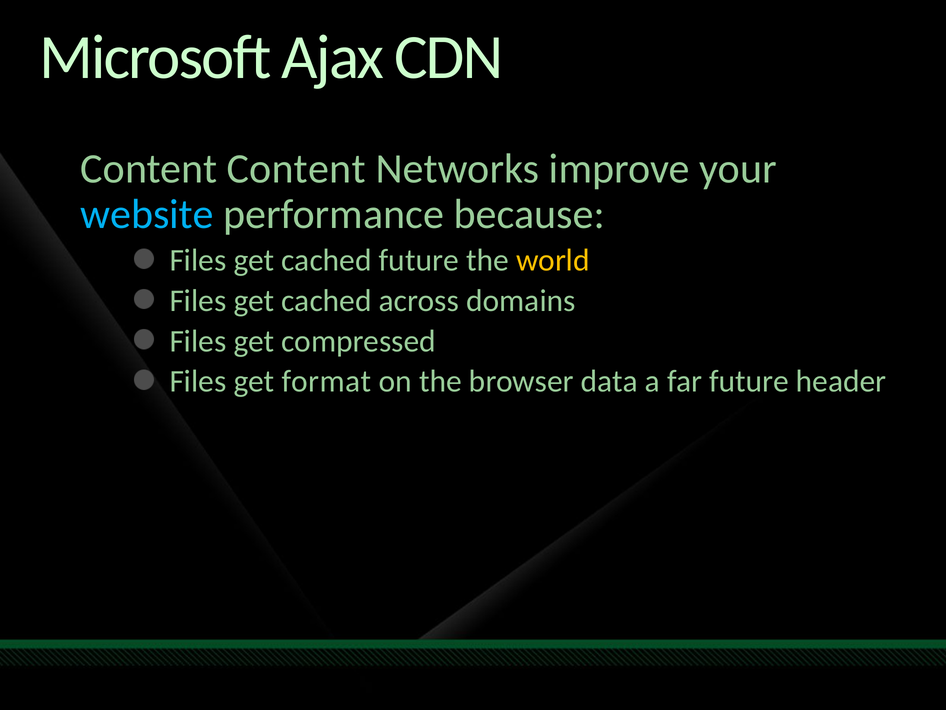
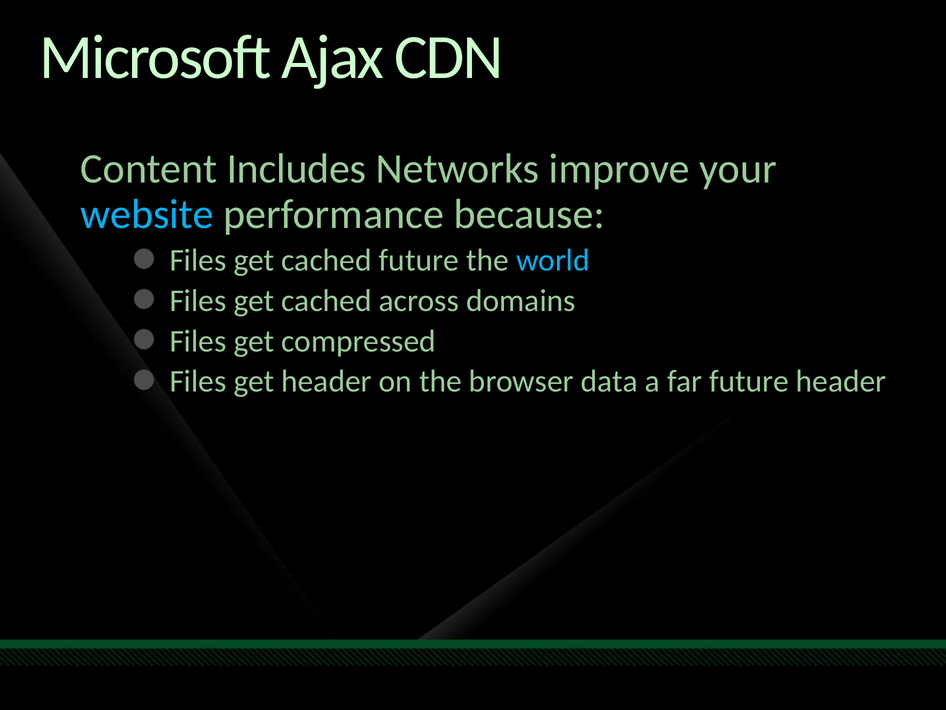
Content Content: Content -> Includes (296, 169)
world colour: yellow -> light blue (553, 260)
get format: format -> header (327, 381)
